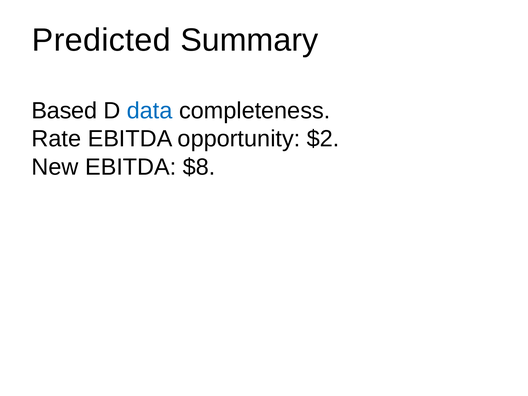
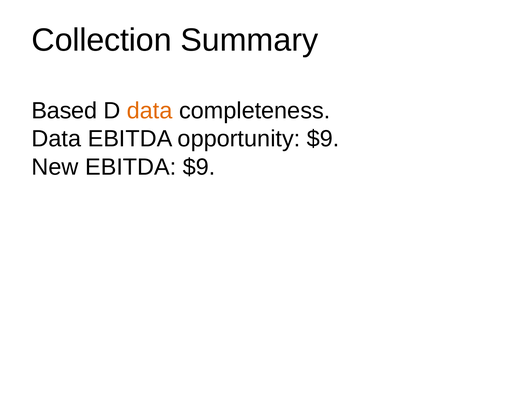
Predicted: Predicted -> Collection (102, 40)
data colour: blue -> orange (150, 111)
Rate: Rate -> Data (56, 139)
opportunity $2: $2 -> $9 (323, 139)
EBITDA $8: $8 -> $9 (199, 167)
